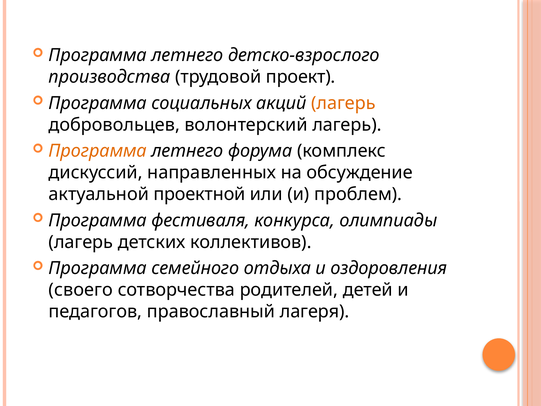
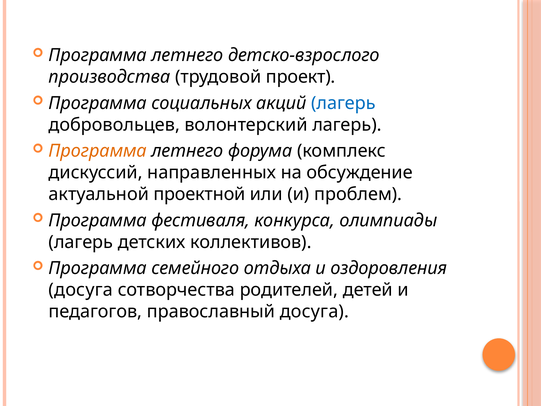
лагерь colour: orange -> blue (343, 103)
своего: своего -> досуга (81, 290)
православный лагеря: лагеря -> досуга (314, 311)
